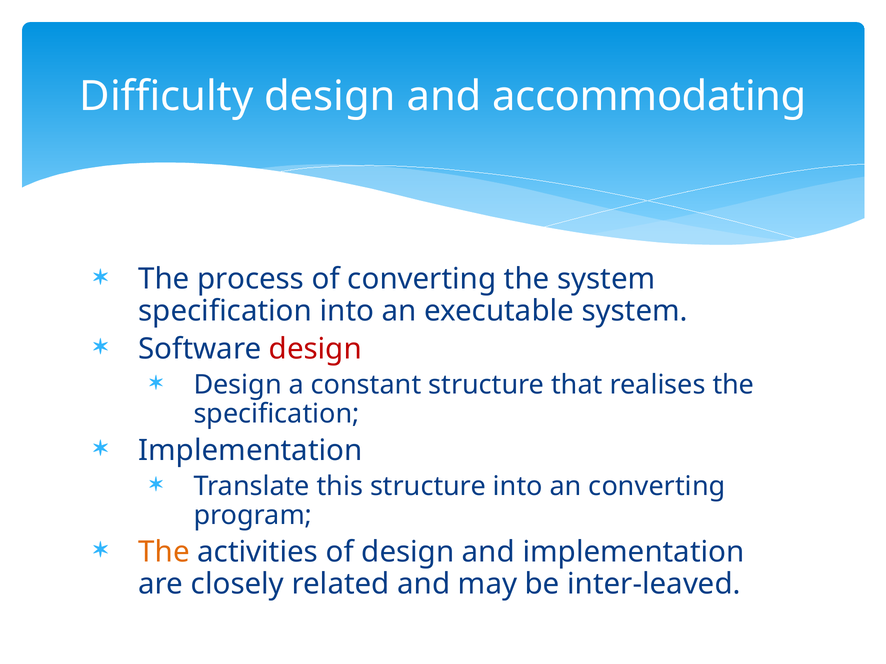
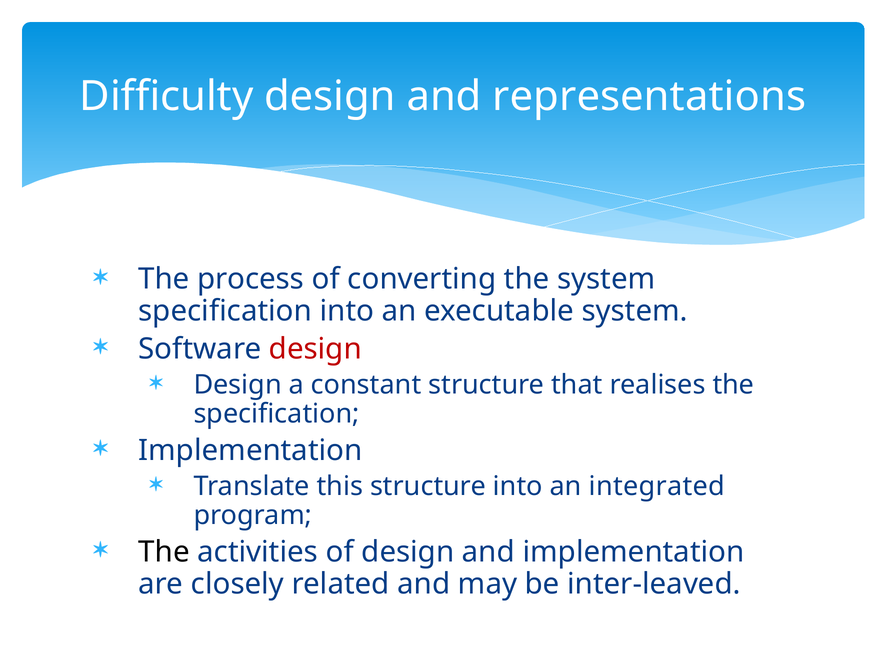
accommodating: accommodating -> representations (649, 96)
an converting: converting -> integrated (657, 487)
The colour: orange -> black (164, 552)
